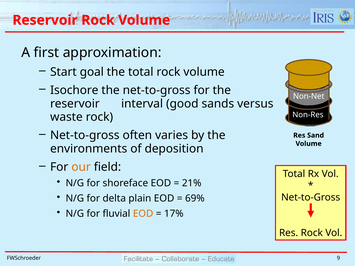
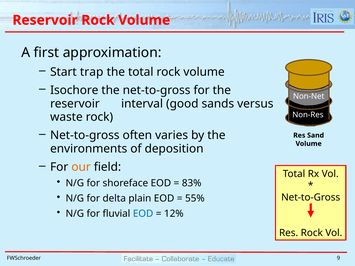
goal: goal -> trap (92, 72)
21%: 21% -> 83% (192, 183)
69%: 69% -> 55% (195, 199)
EOD colour: orange -> blue (143, 214)
17%: 17% -> 12% (174, 214)
